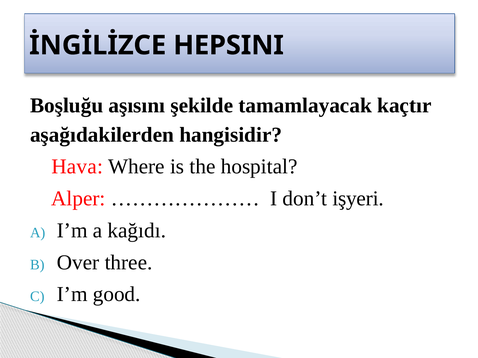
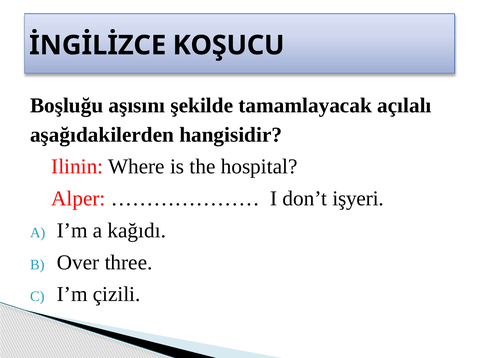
HEPSINI: HEPSINI -> KOŞUCU (229, 45)
kaçtır: kaçtır -> açılalı (404, 106)
Hava: Hava -> Ilinin (77, 167)
good: good -> çizili (117, 295)
